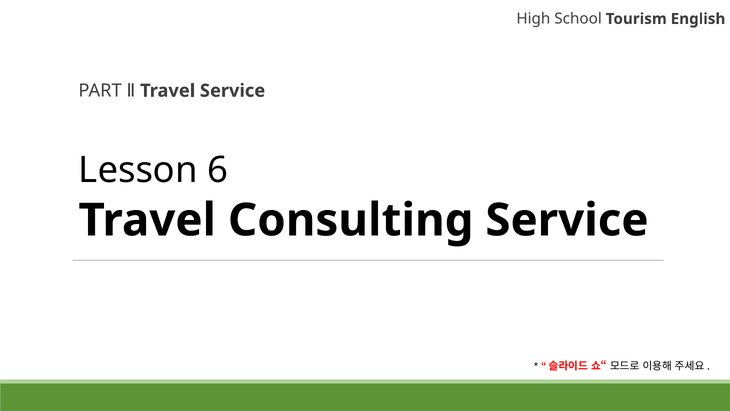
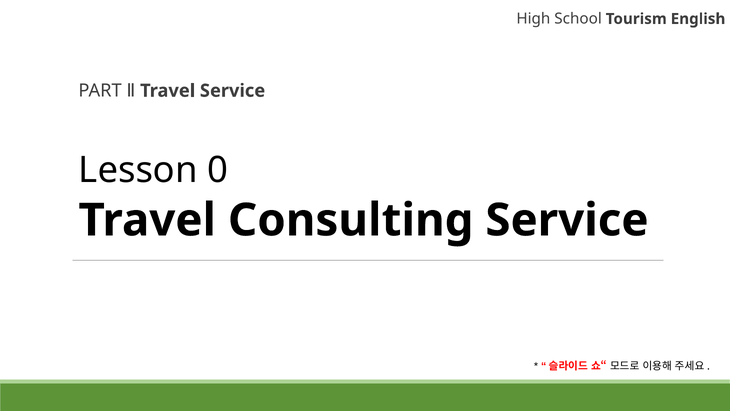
6: 6 -> 0 (218, 170)
